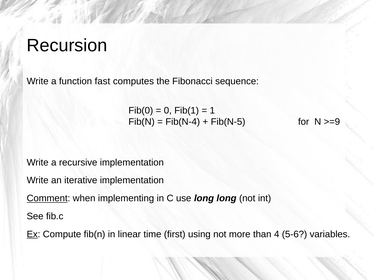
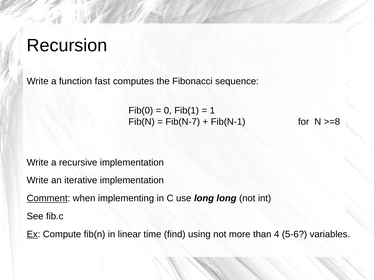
Fib(N-4: Fib(N-4 -> Fib(N-7 (183, 122)
Fib(N-5: Fib(N-5 -> Fib(N-1 (228, 122)
>=9: >=9 -> >=8 (332, 122)
first: first -> find (175, 235)
